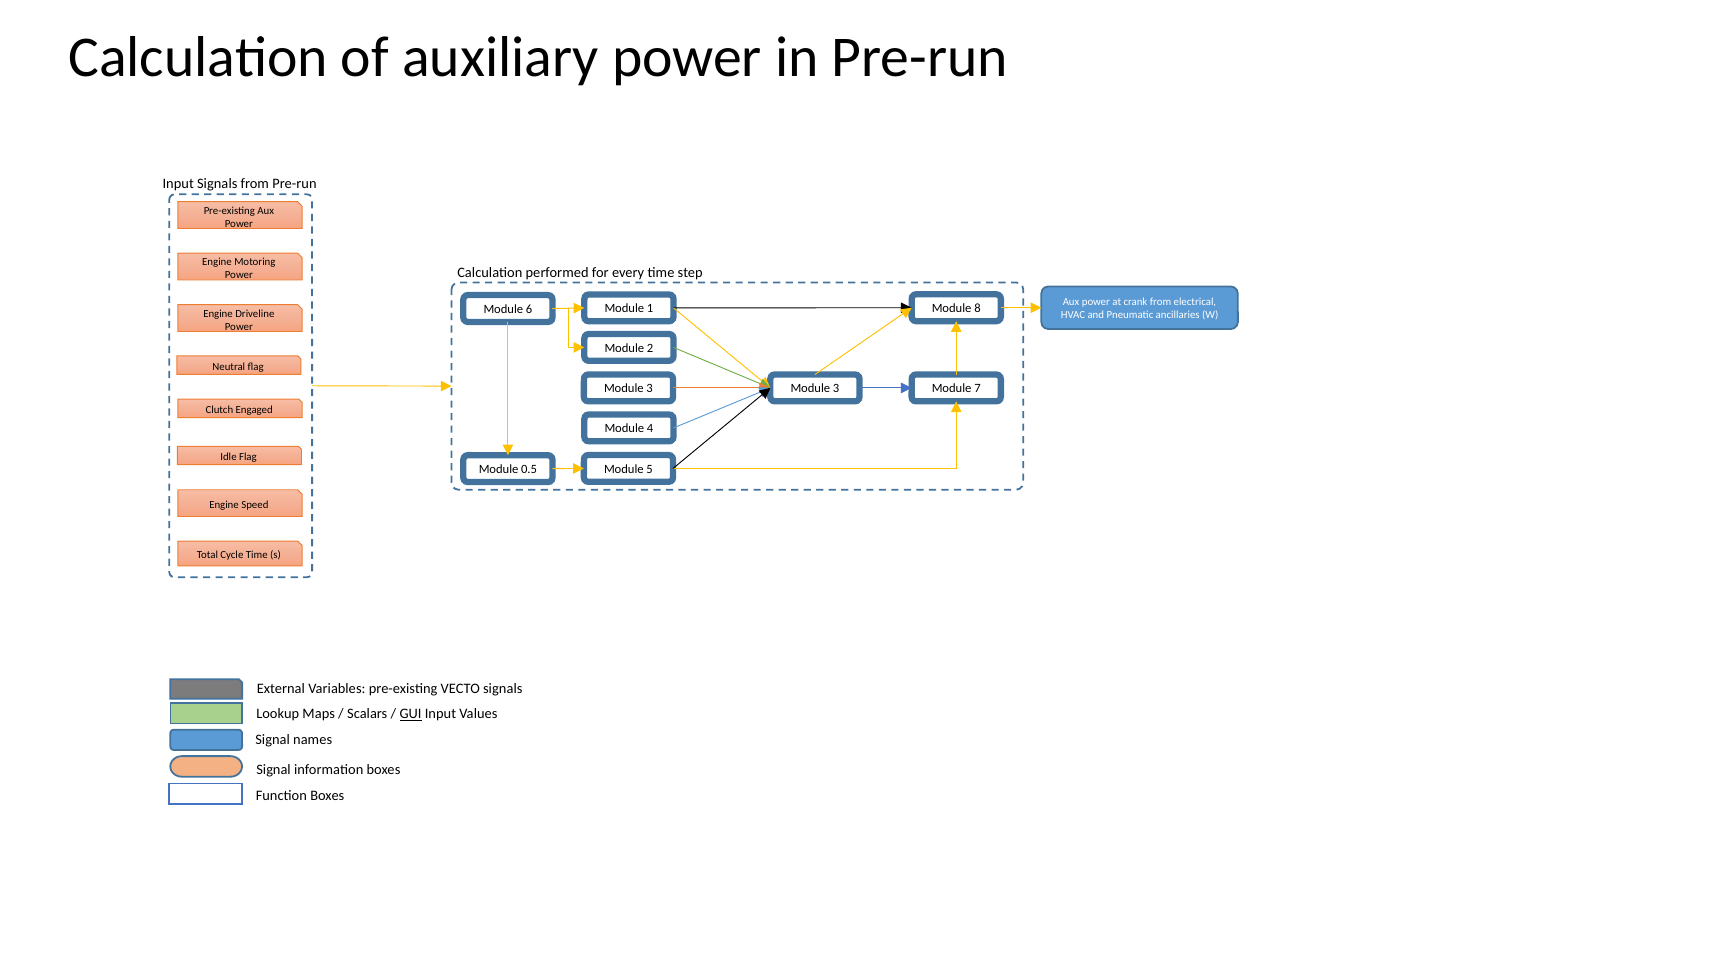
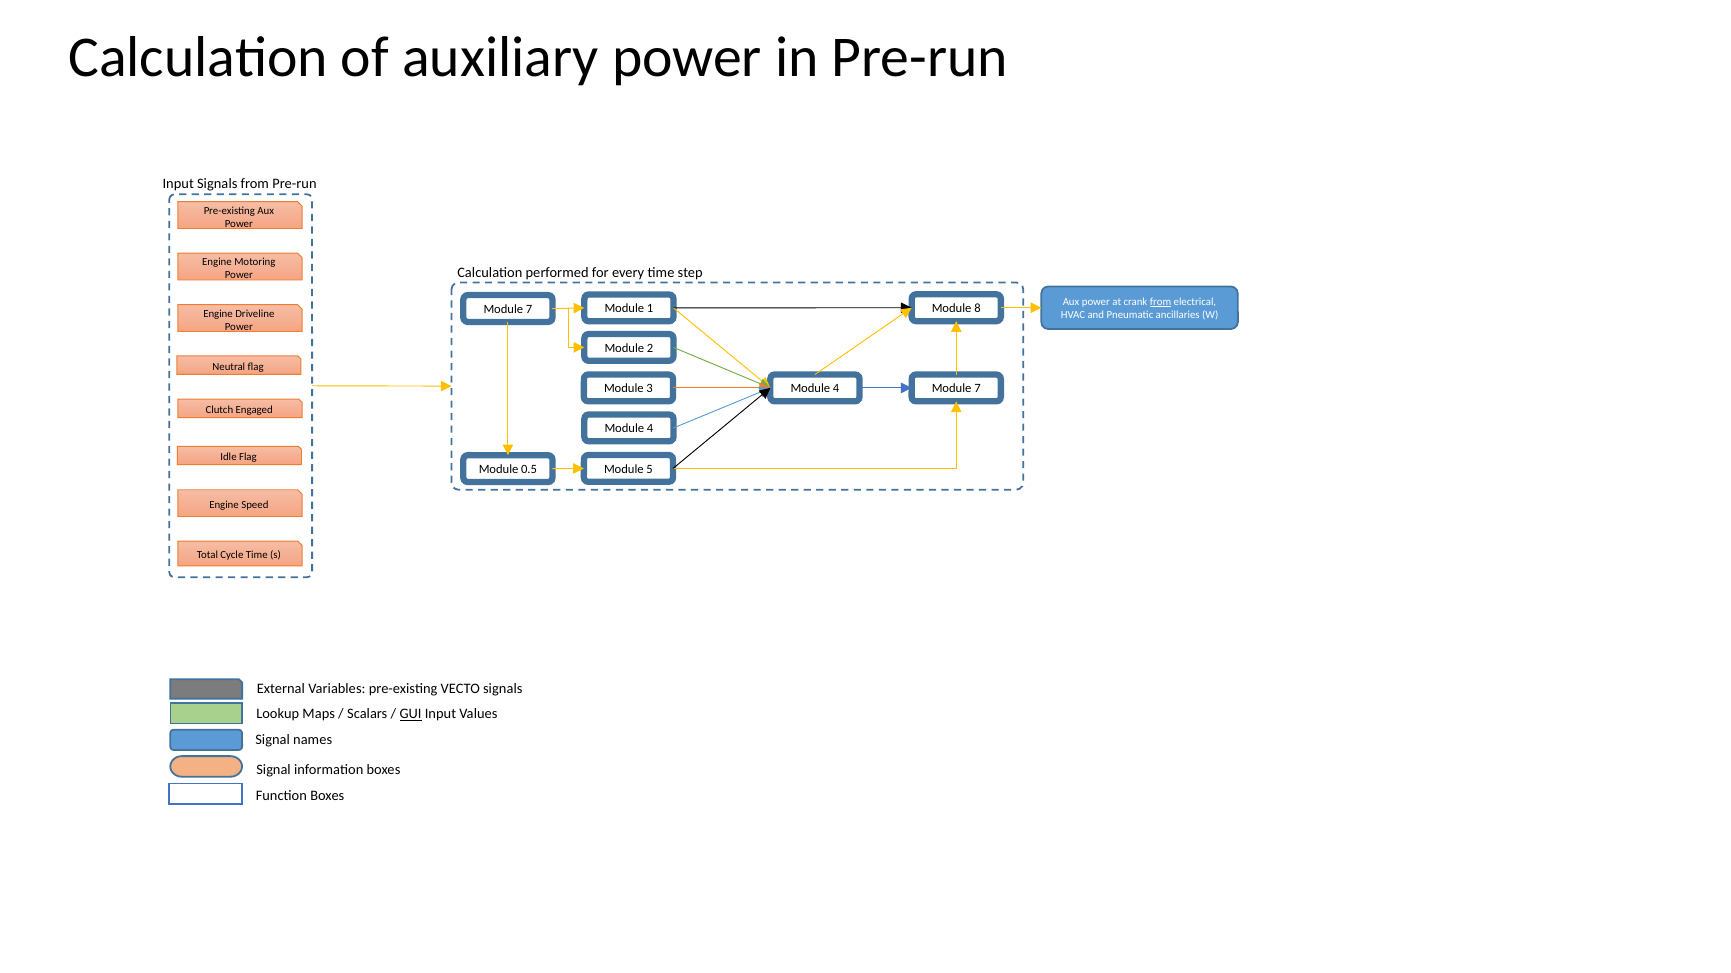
from underline: none -> present (1161, 302)
6: 6 -> 7 (529, 310)
3 Module 3: 3 -> 4 (836, 389)
